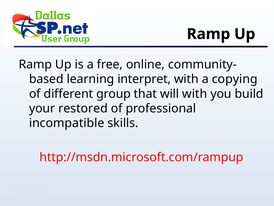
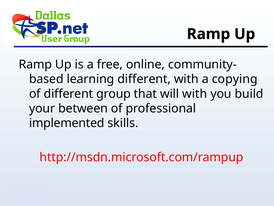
learning interpret: interpret -> different (144, 79)
restored: restored -> between (83, 108)
incompatible: incompatible -> implemented (67, 123)
